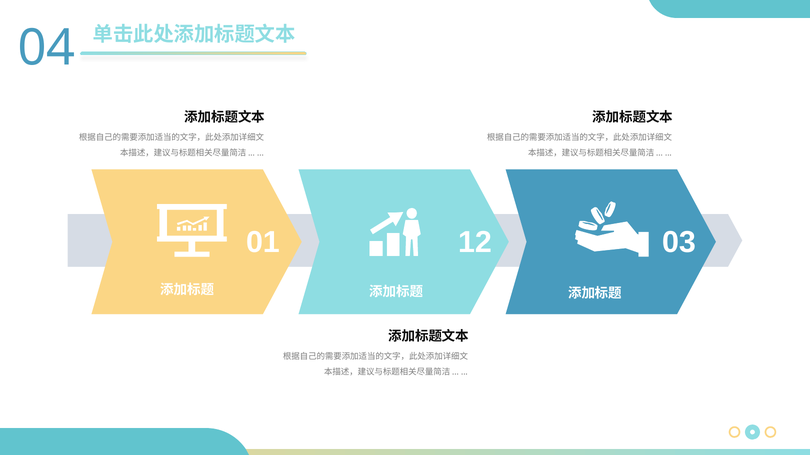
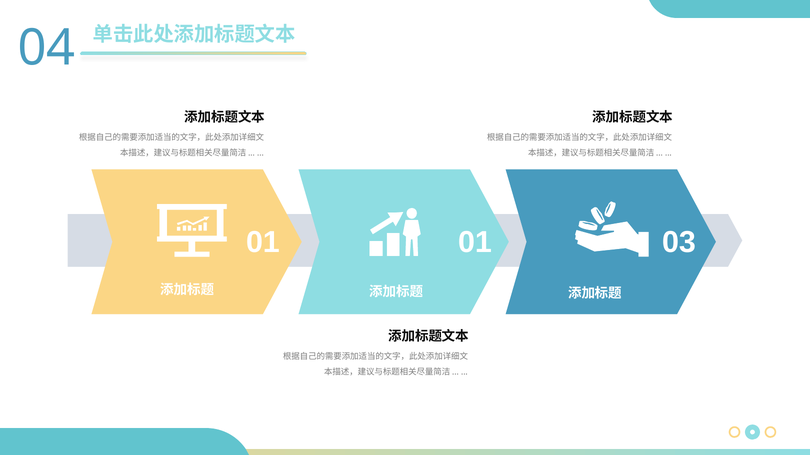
01 12: 12 -> 01 (475, 243)
